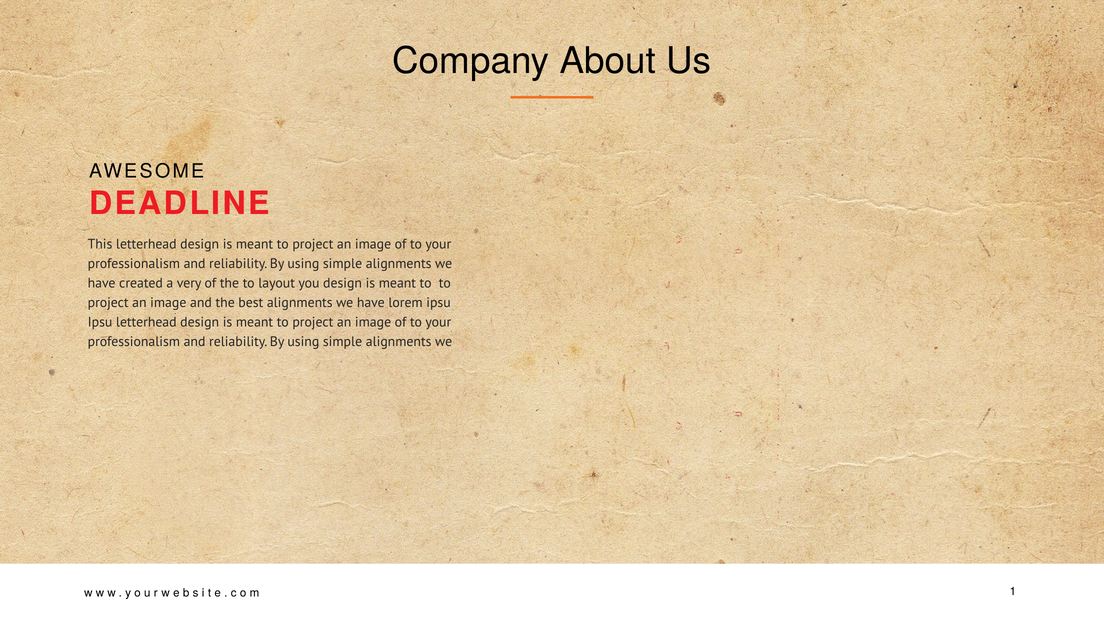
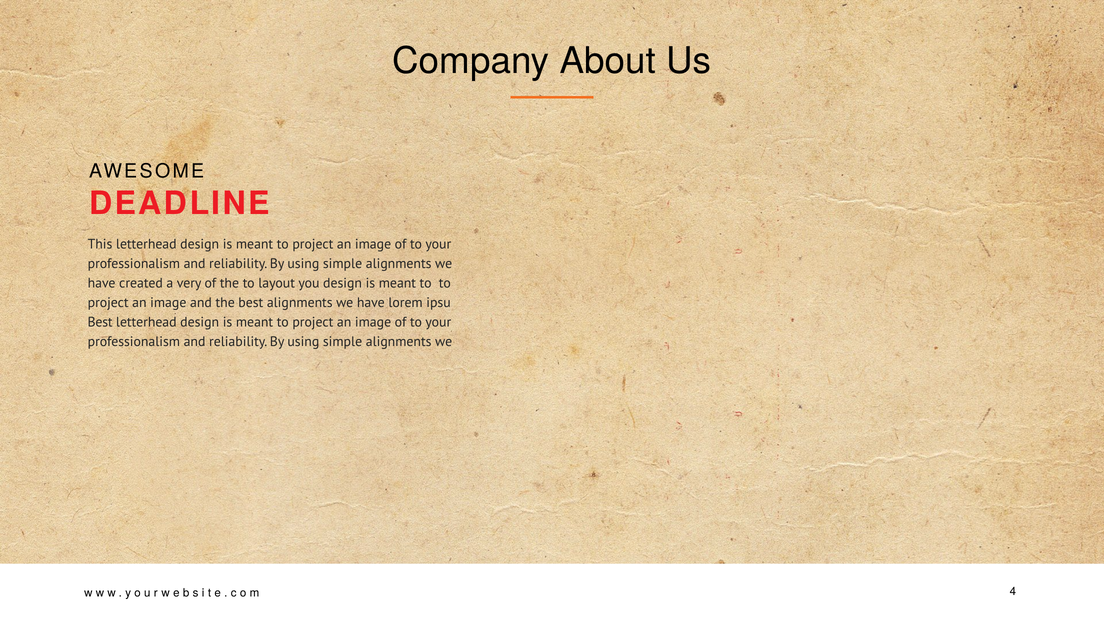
Ipsu: Ipsu -> Best (100, 322)
1: 1 -> 4 (1013, 592)
